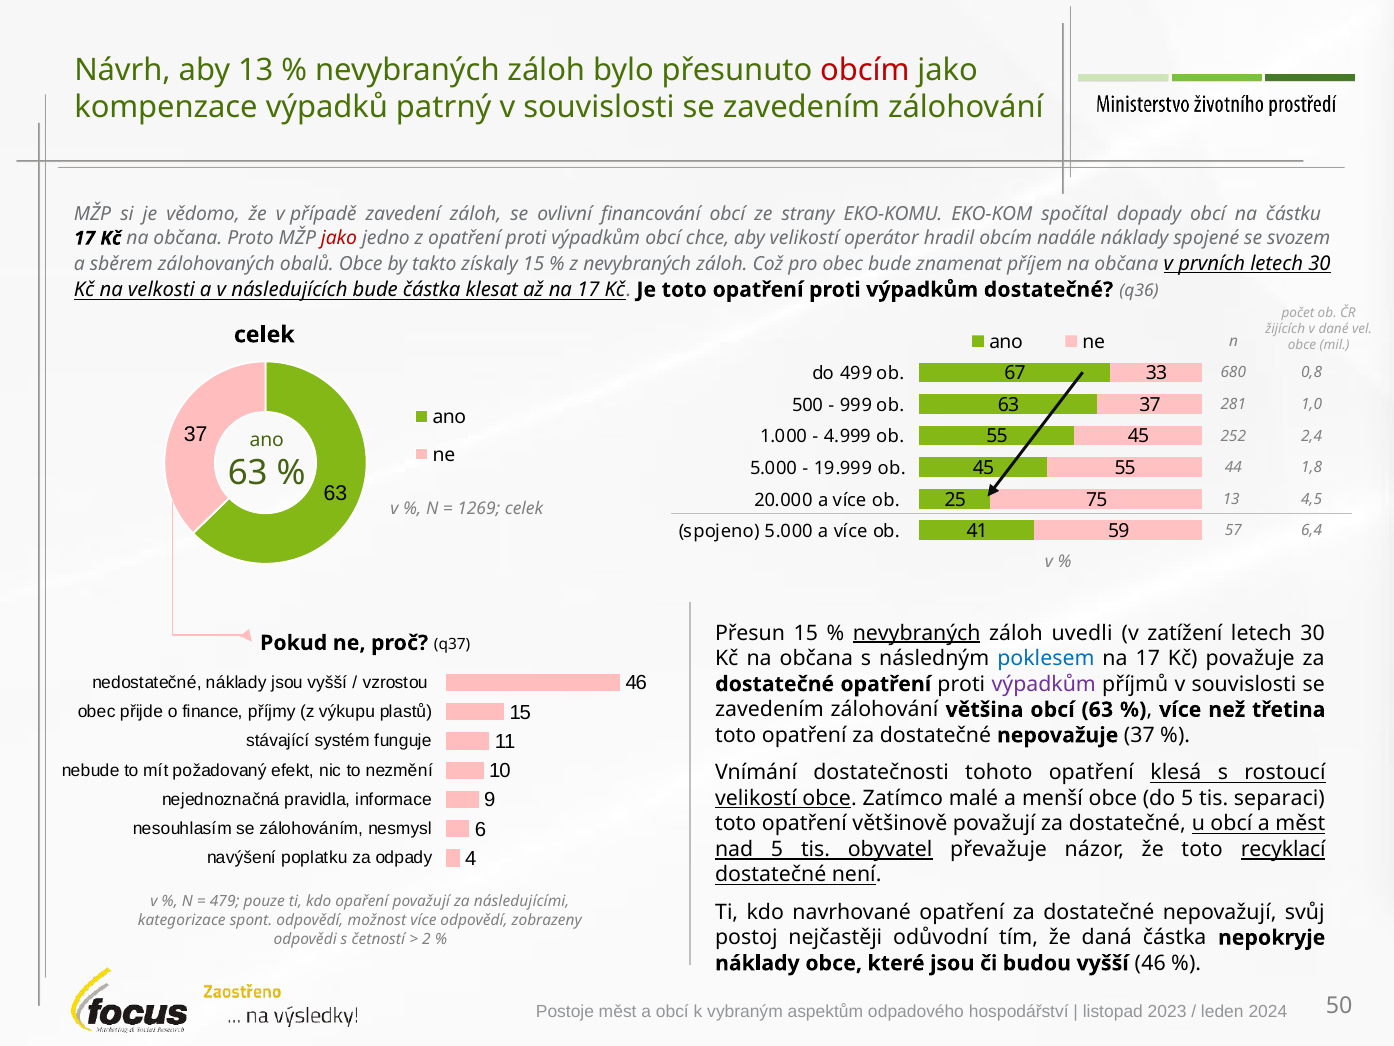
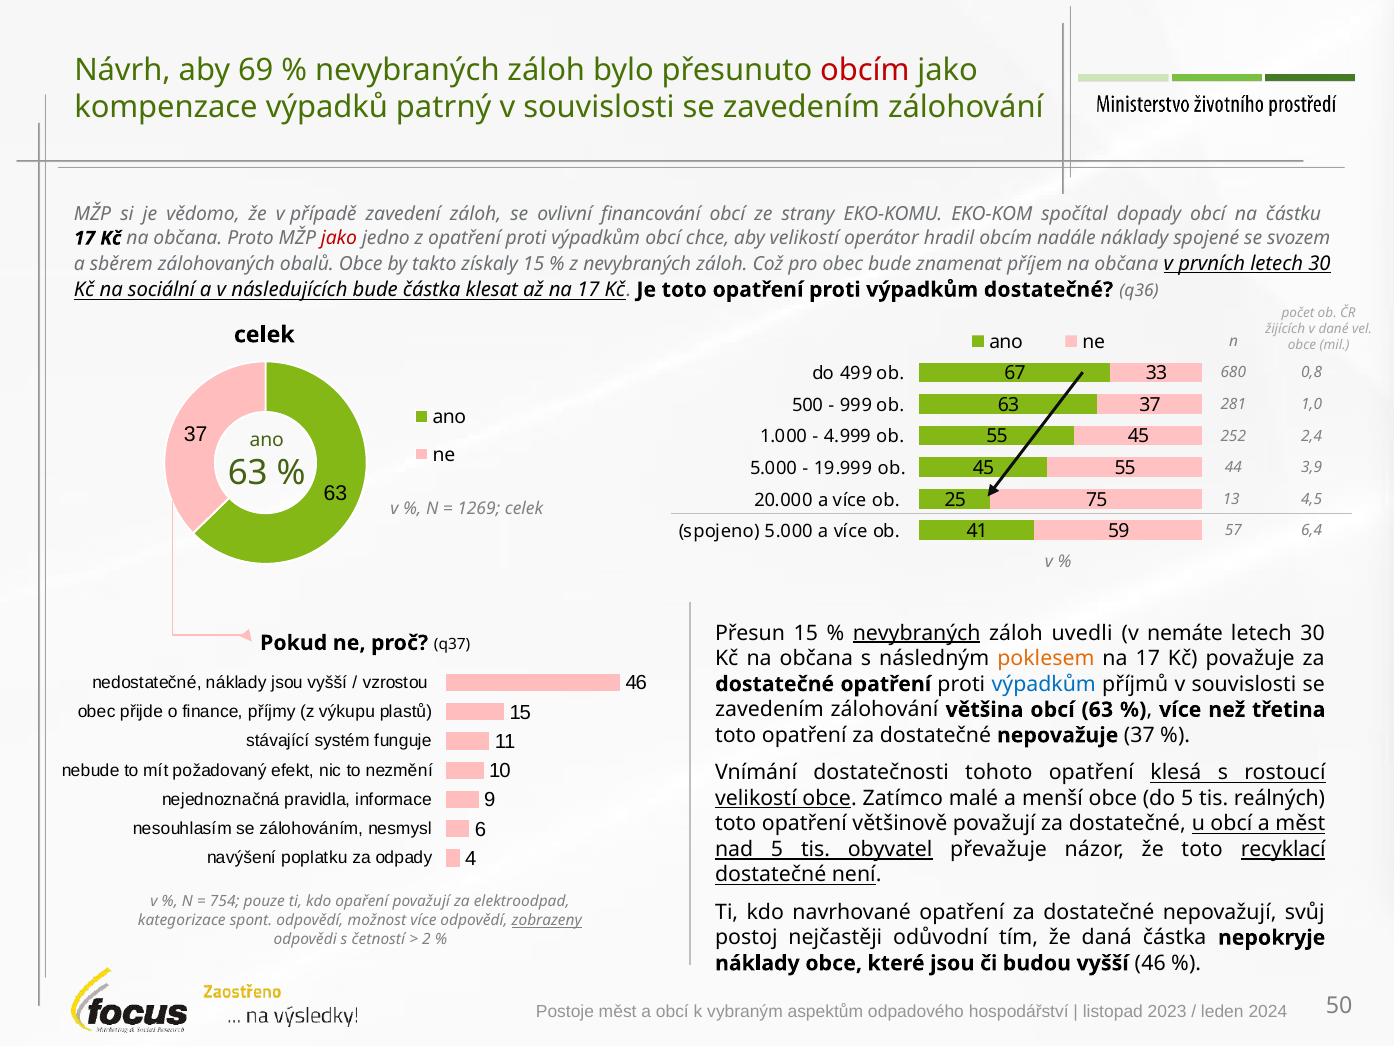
aby 13: 13 -> 69 (256, 70)
velkosti: velkosti -> sociální (161, 290)
1,8: 1,8 -> 3,9 (1312, 467)
zatížení: zatížení -> nemáte (1185, 633)
poklesem colour: blue -> orange (1046, 658)
výpadkům colour: purple -> blue (1044, 684)
separaci: separaci -> reálných (1280, 798)
479: 479 -> 754 (225, 901)
následujícími: následujícími -> elektroodpad (522, 901)
zobrazeny underline: none -> present (547, 920)
